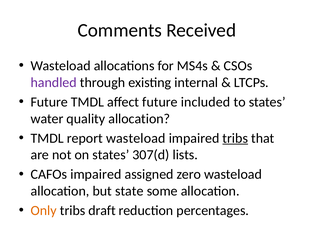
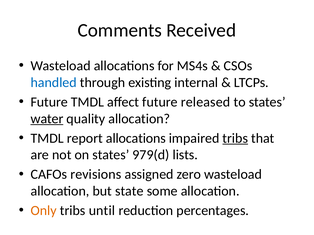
handled colour: purple -> blue (54, 83)
included: included -> released (206, 102)
water underline: none -> present (47, 119)
report wasteload: wasteload -> allocations (136, 138)
307(d: 307(d -> 979(d (151, 155)
CAFOs impaired: impaired -> revisions (96, 175)
draft: draft -> until (102, 211)
